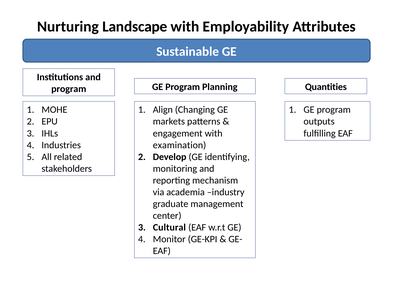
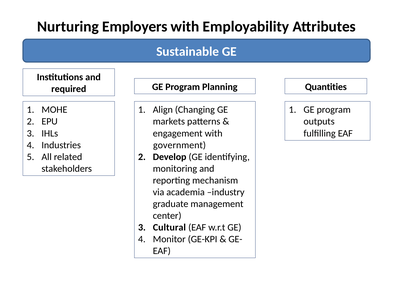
Landscape: Landscape -> Employers (135, 27)
program: program -> required (69, 89)
examination: examination -> government (179, 145)
